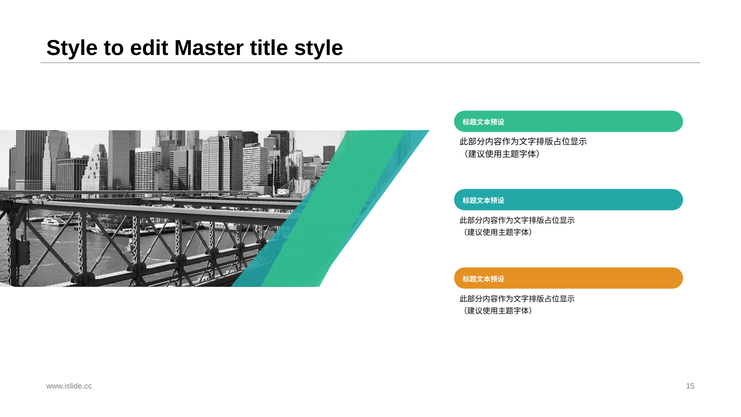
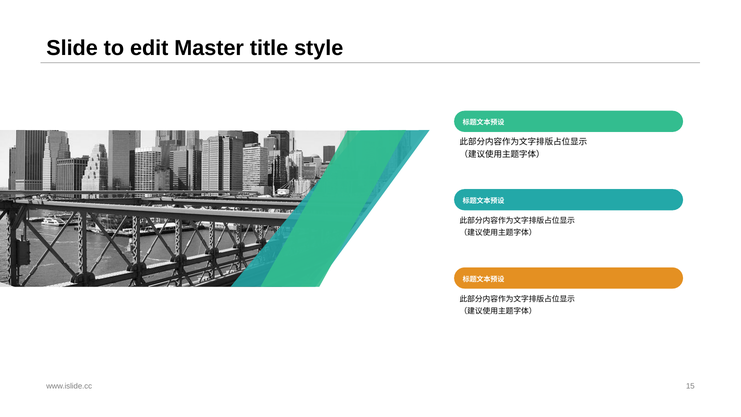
Style: Style -> Slide (72, 48)
